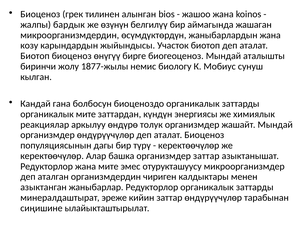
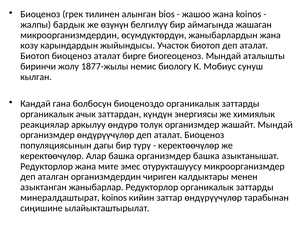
биоценоз өнүгүү: өнүгүү -> аталат (107, 56)
органикалык мите: мите -> ачык (86, 114)
организмдер заттар: заттар -> башка (206, 156)
минералдаштырат эреже: эреже -> koinos (114, 198)
